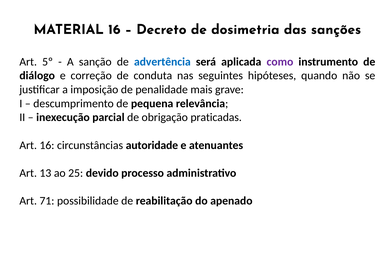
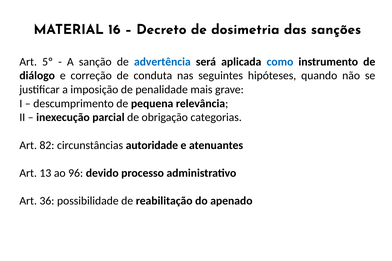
como colour: purple -> blue (280, 62)
praticadas: praticadas -> categorias (216, 118)
Art 16: 16 -> 82 (47, 145)
25: 25 -> 96 (76, 173)
71: 71 -> 36 (47, 201)
